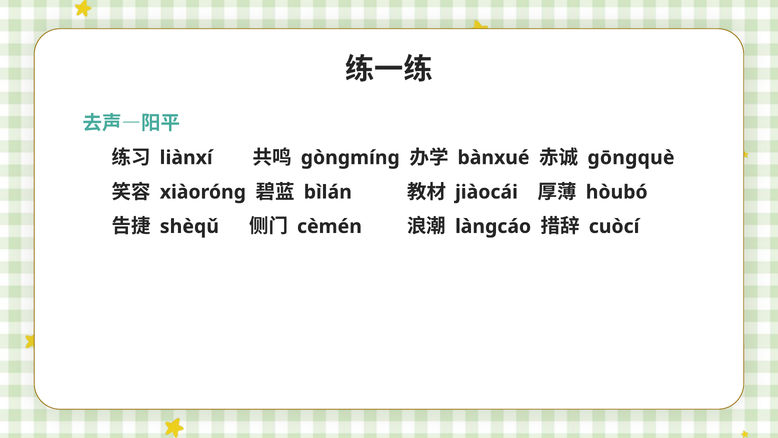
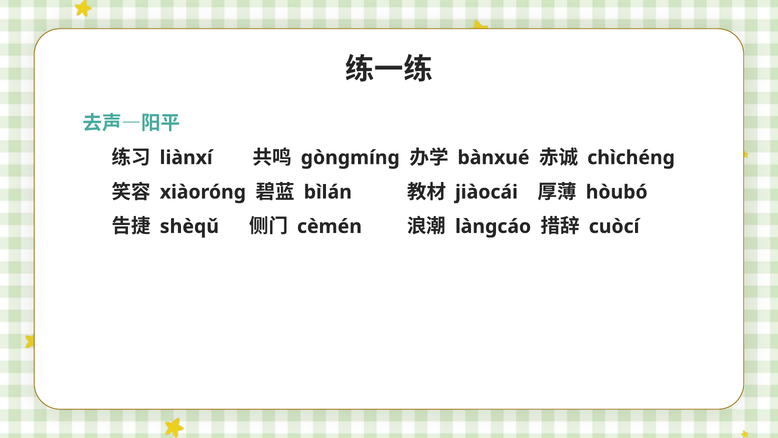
ɡōnɡquè: ɡōnɡquè -> chìchénɡ (631, 158)
